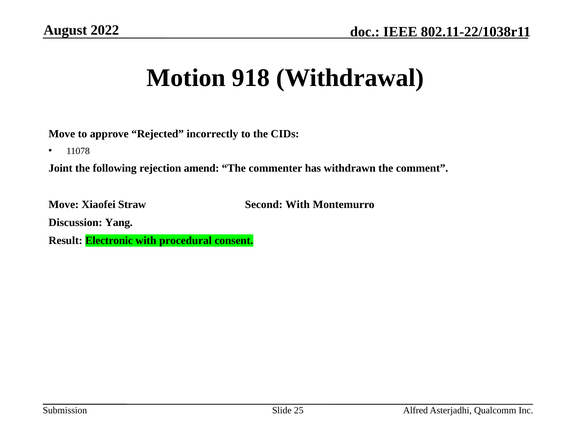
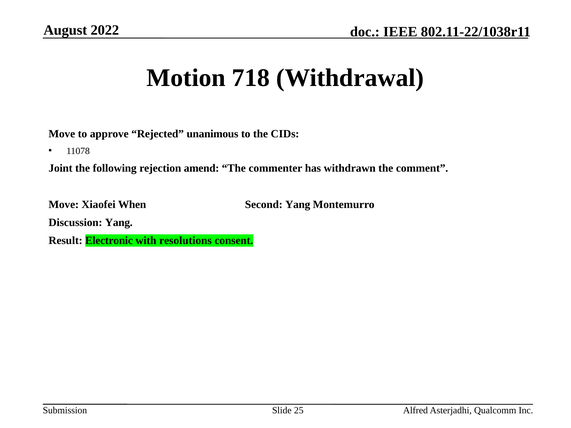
918: 918 -> 718 (251, 78)
incorrectly: incorrectly -> unanimous (213, 134)
Straw: Straw -> When (132, 205)
Second With: With -> Yang (298, 205)
procedural: procedural -> resolutions (185, 241)
